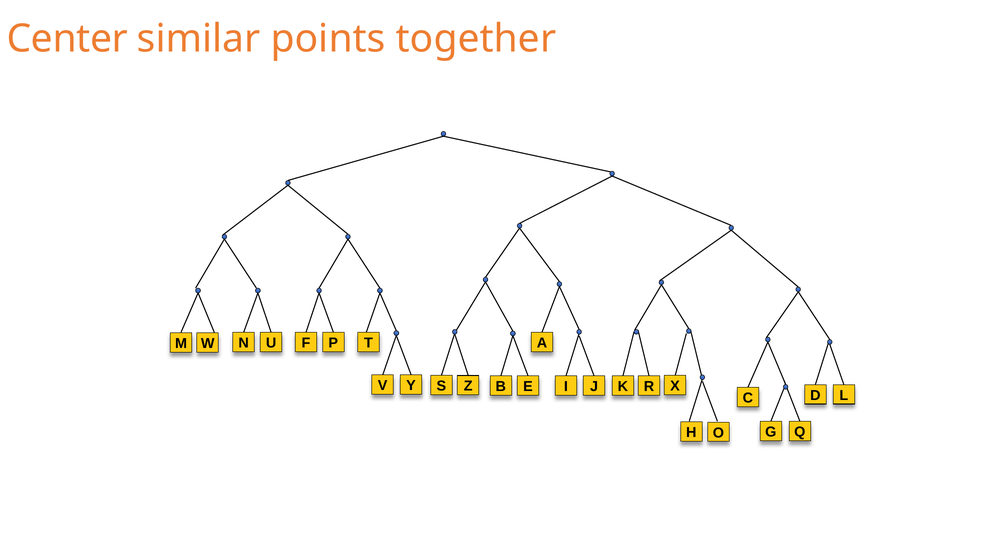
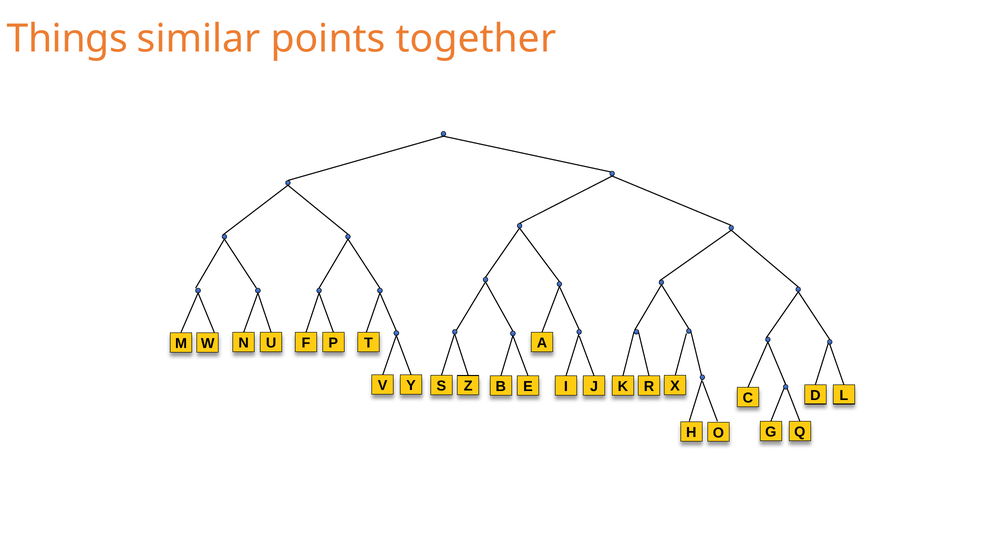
Center: Center -> Things (67, 39)
